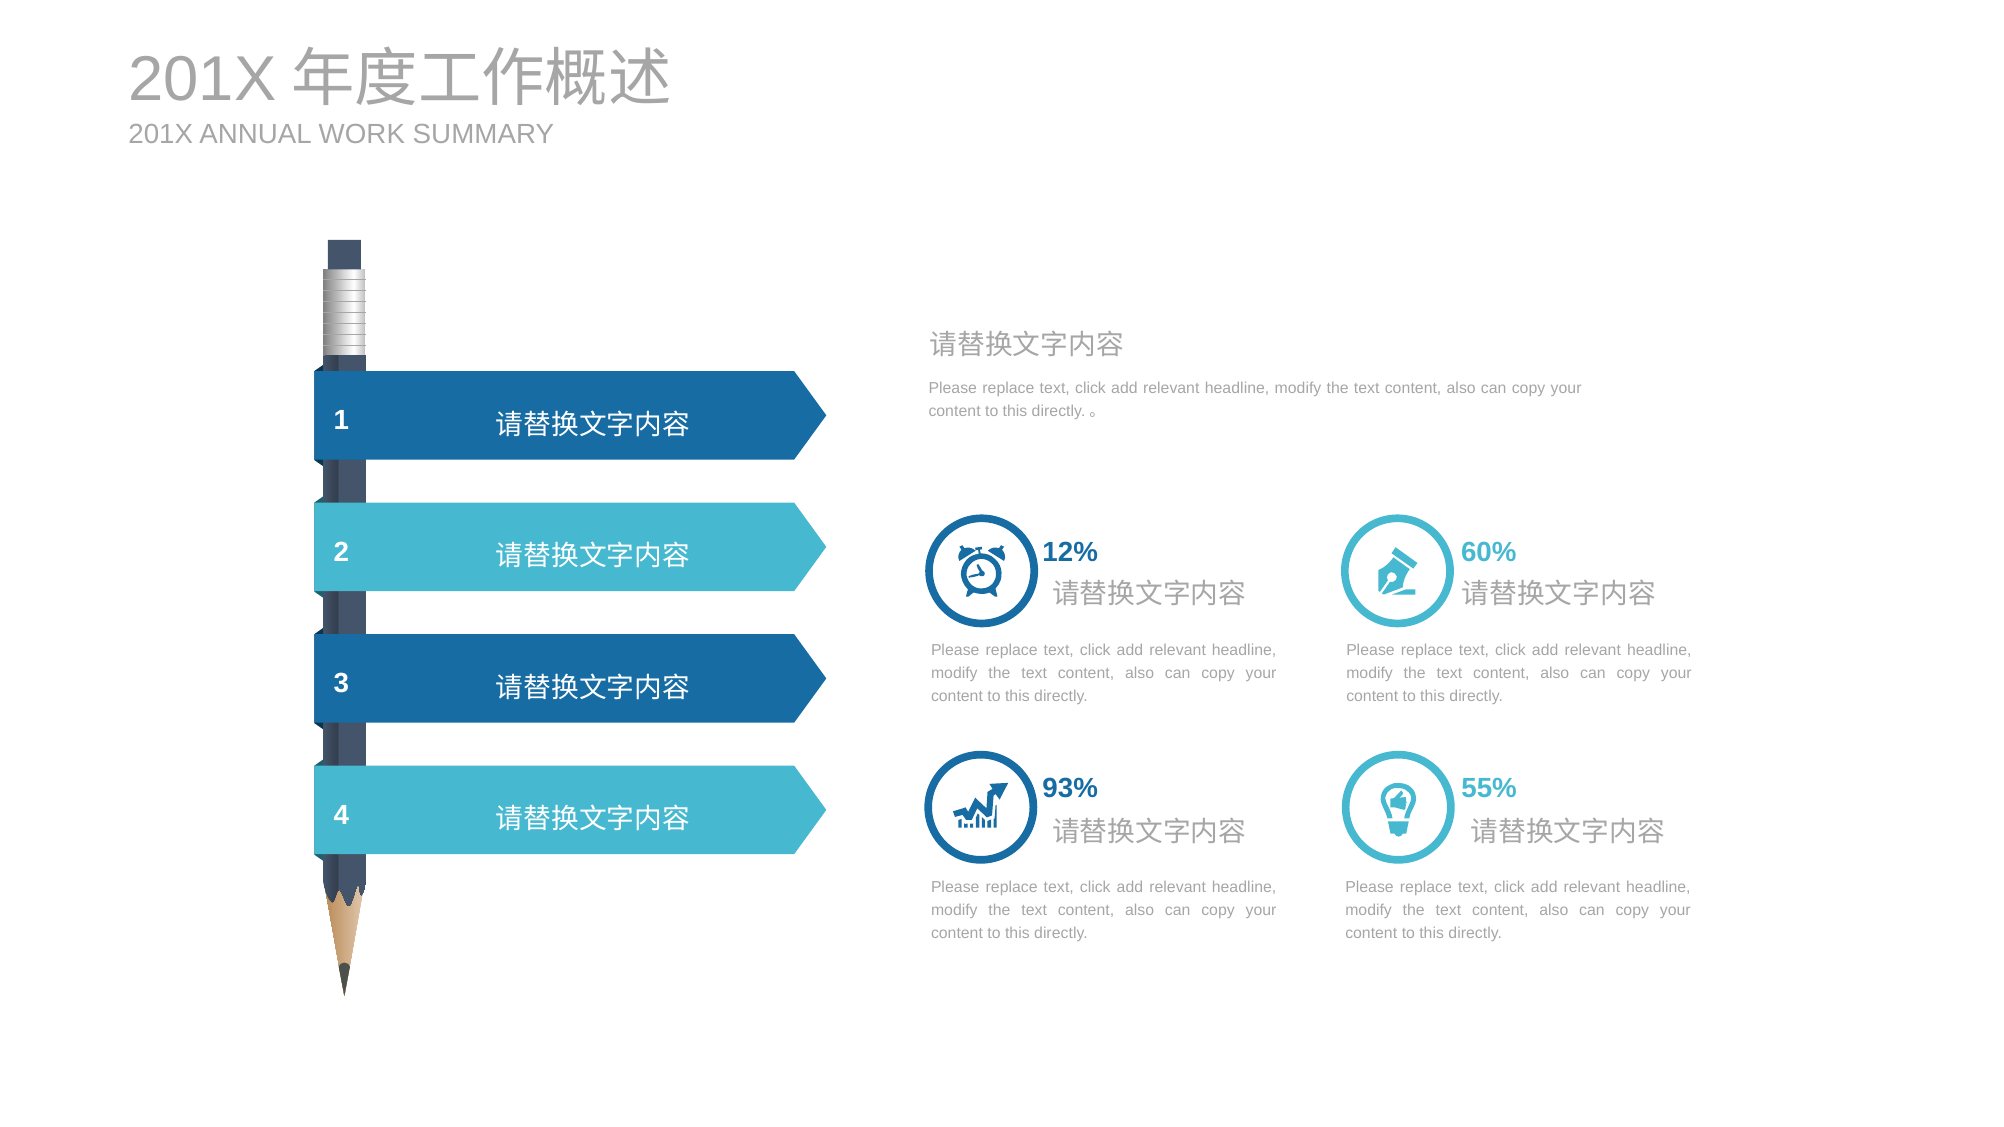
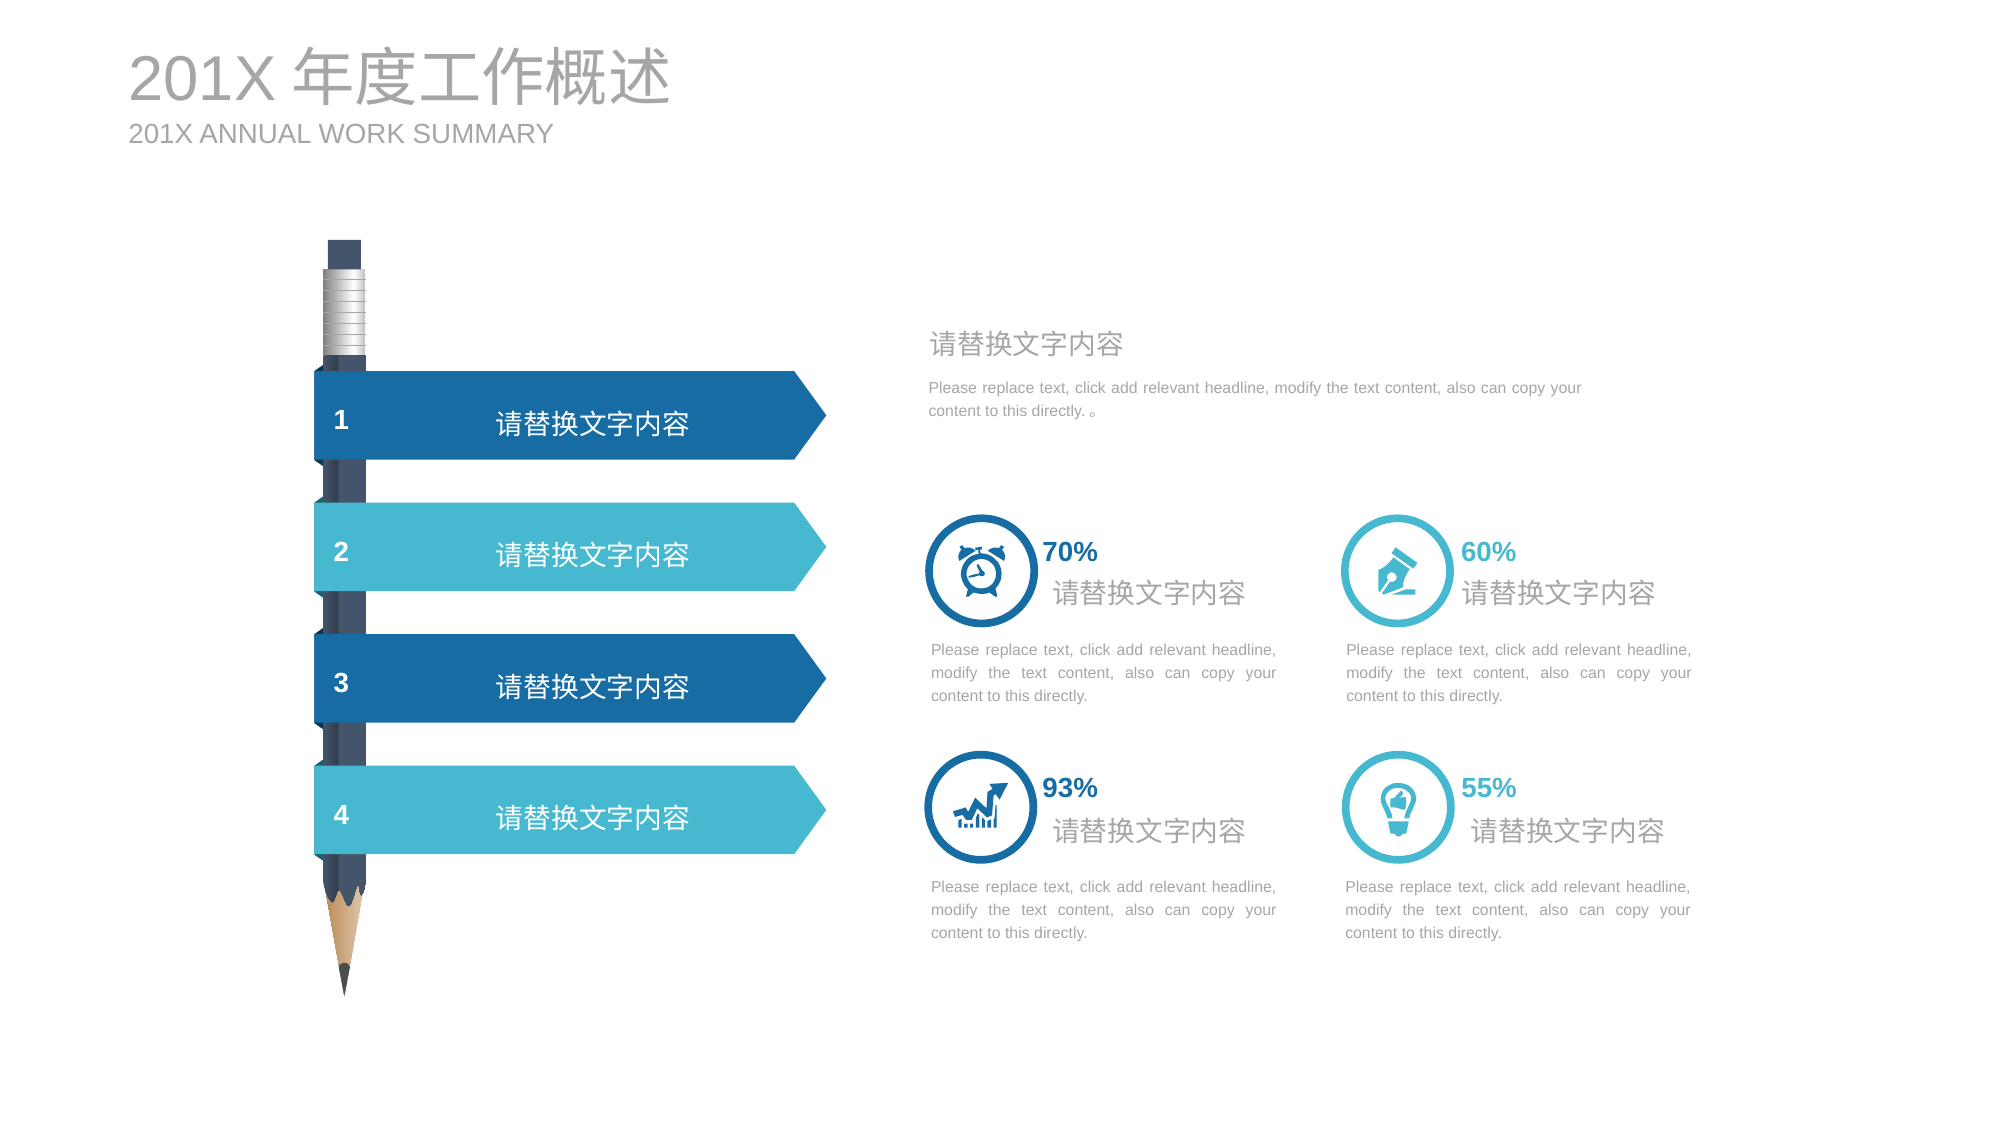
12%: 12% -> 70% (1070, 553)
